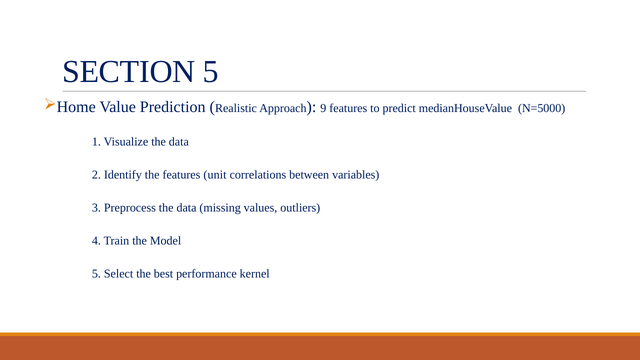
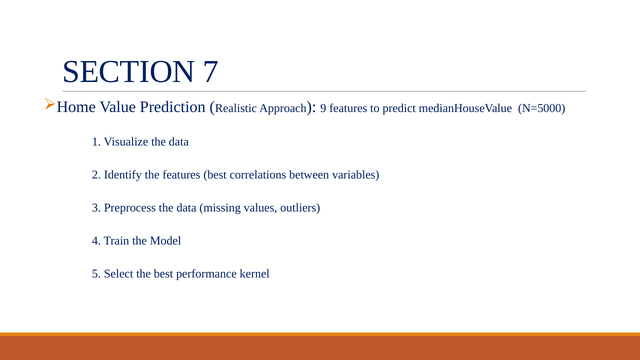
SECTION 5: 5 -> 7 (211, 72)
features unit: unit -> best (215, 175)
